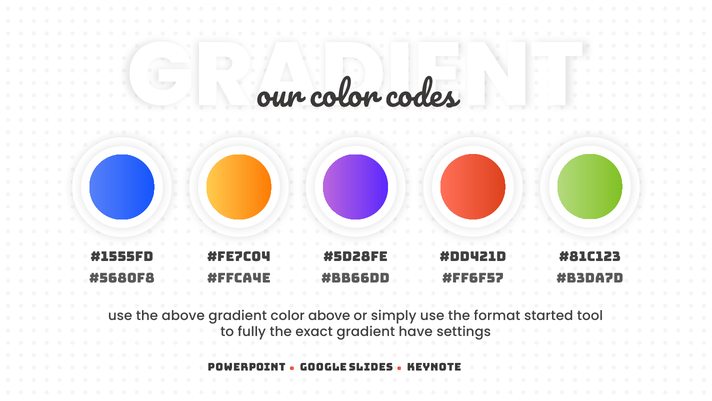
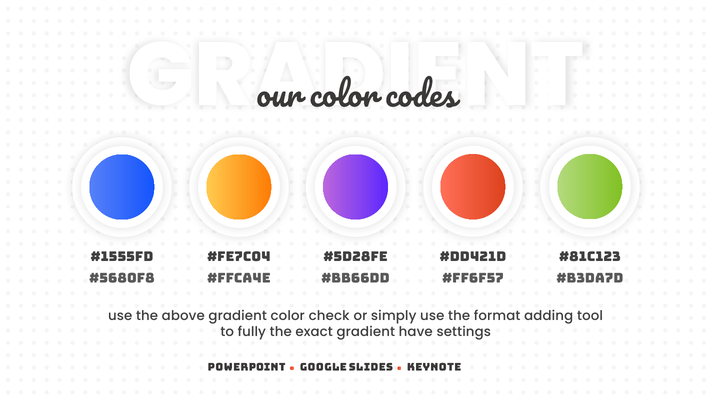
color above: above -> check (329, 315)
started: started -> adding (549, 315)
